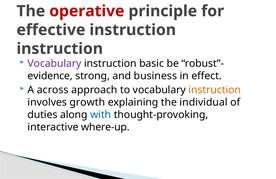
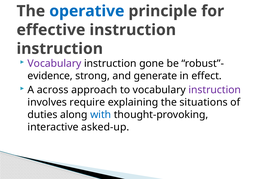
operative colour: red -> blue (87, 11)
basic: basic -> gone (152, 64)
business: business -> generate (155, 76)
instruction colour: orange -> purple (215, 90)
growth: growth -> require (87, 103)
individual: individual -> situations (204, 103)
where-up: where-up -> asked-up (105, 127)
